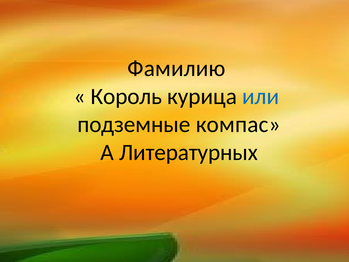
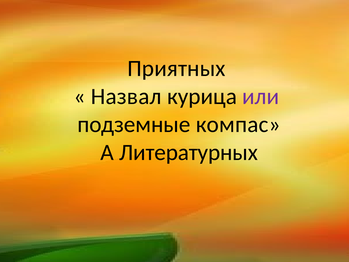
Фамилию: Фамилию -> Приятных (176, 68)
Король: Король -> Назвал (126, 96)
или colour: blue -> purple (261, 96)
